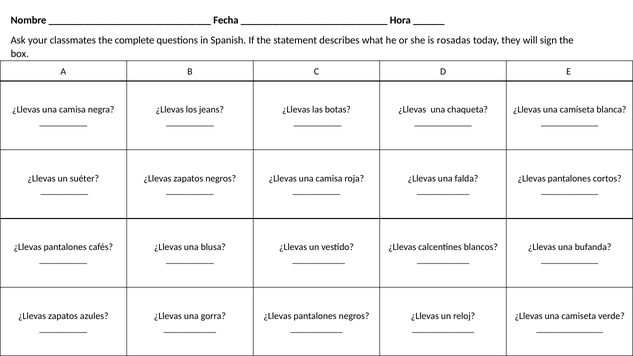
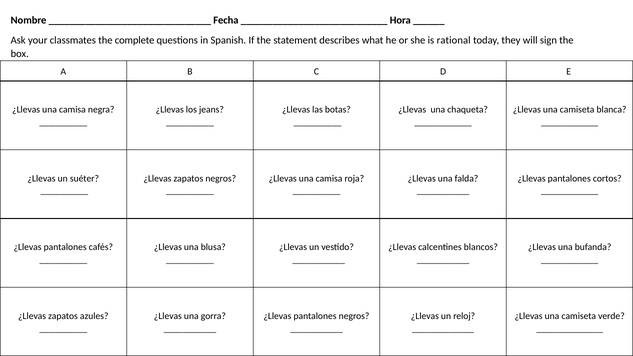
rosadas: rosadas -> rational (454, 40)
